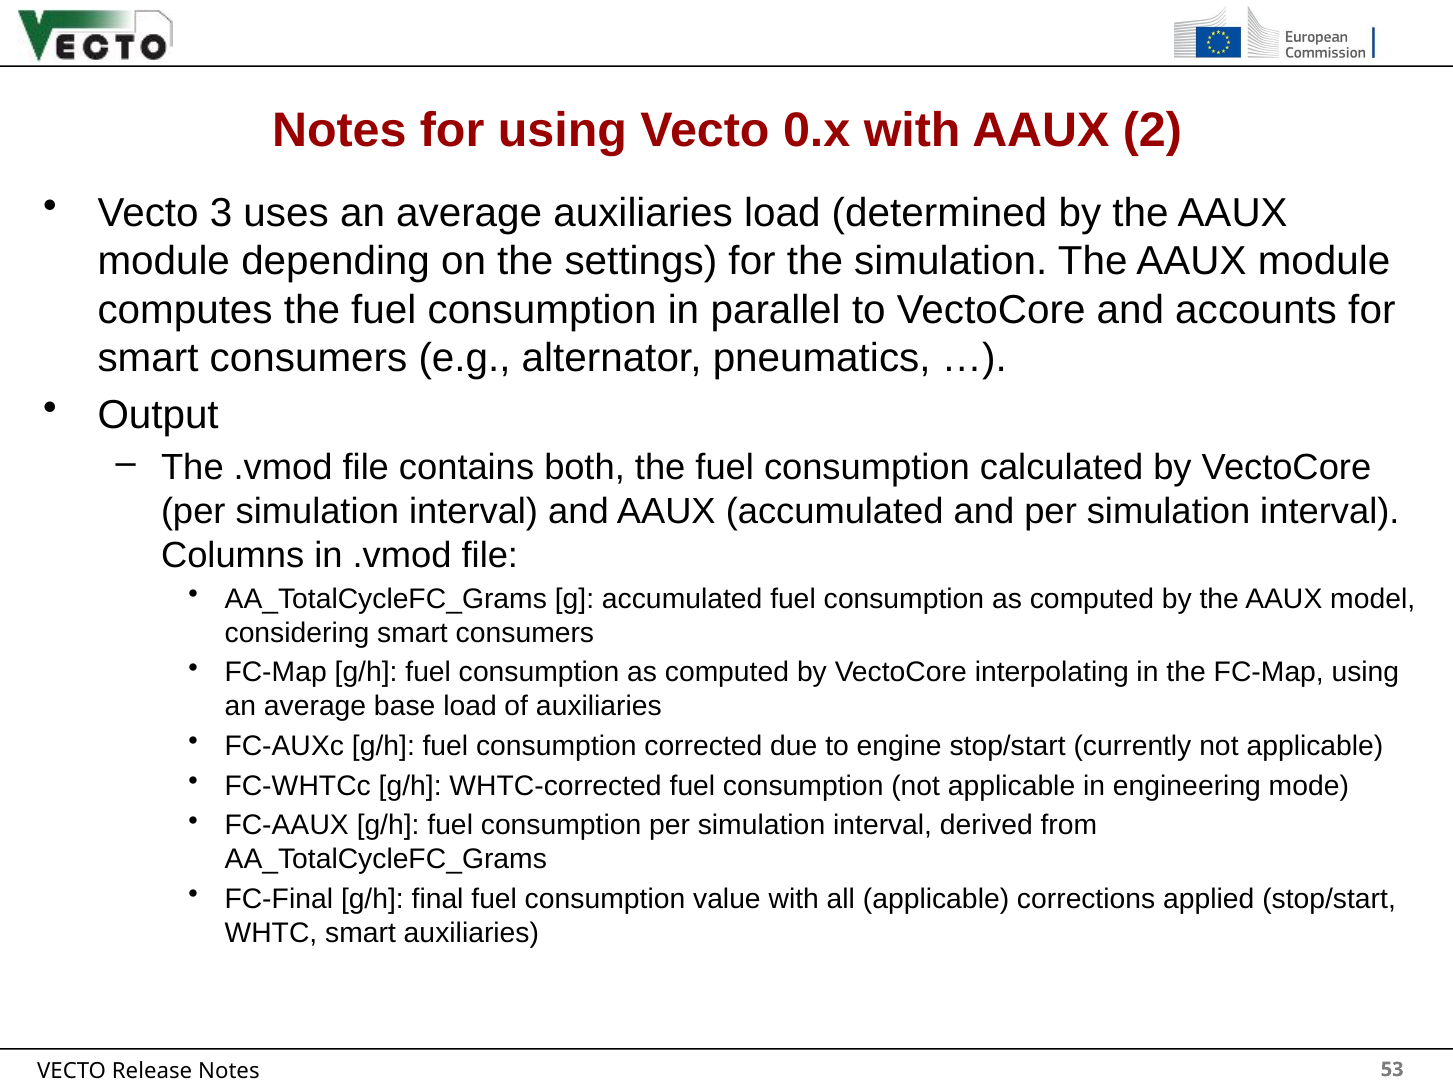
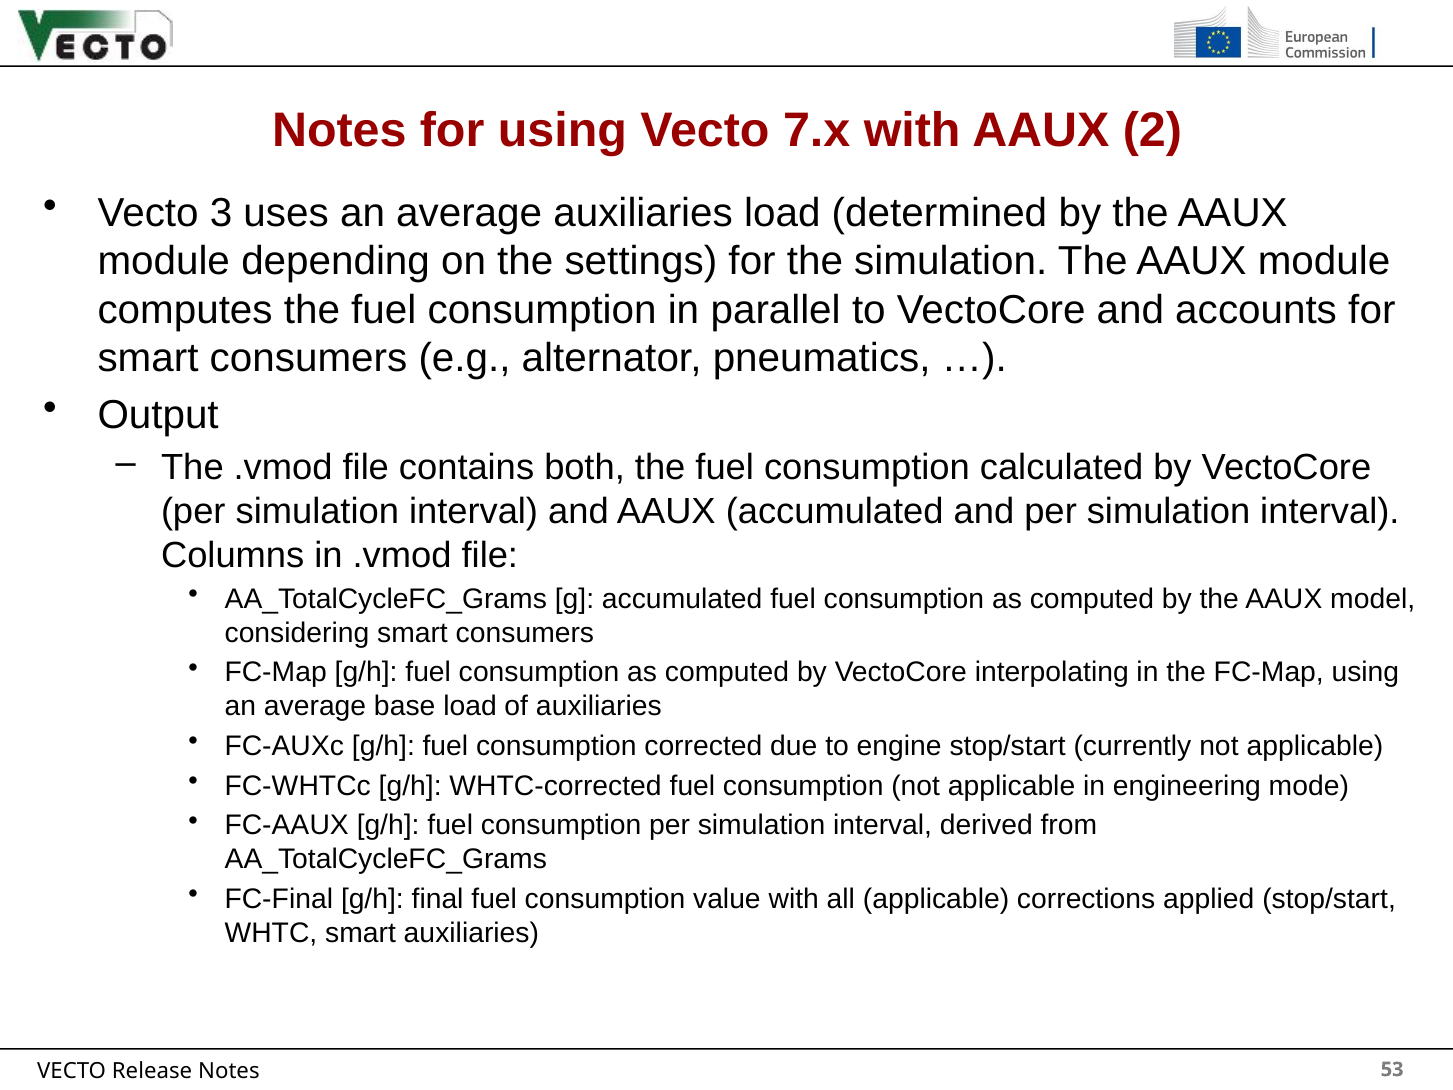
0.x: 0.x -> 7.x (817, 131)
